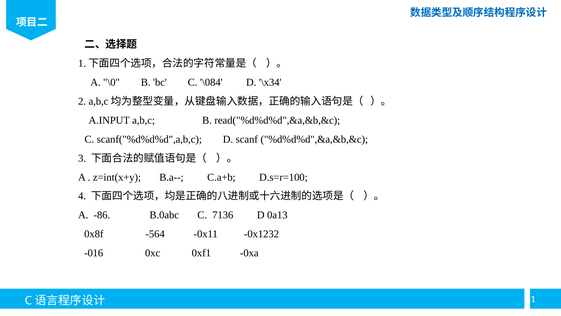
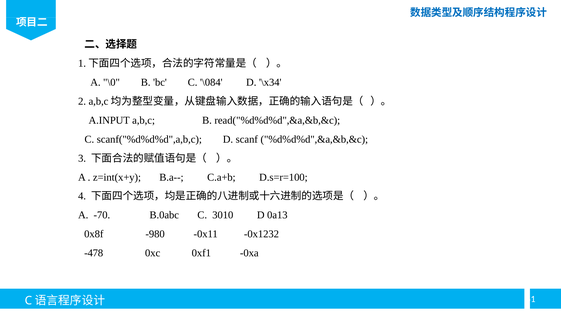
-86: -86 -> -70 (102, 215)
7136: 7136 -> 3010 (223, 215)
-564: -564 -> -980 (155, 234)
-016: -016 -> -478 (94, 253)
